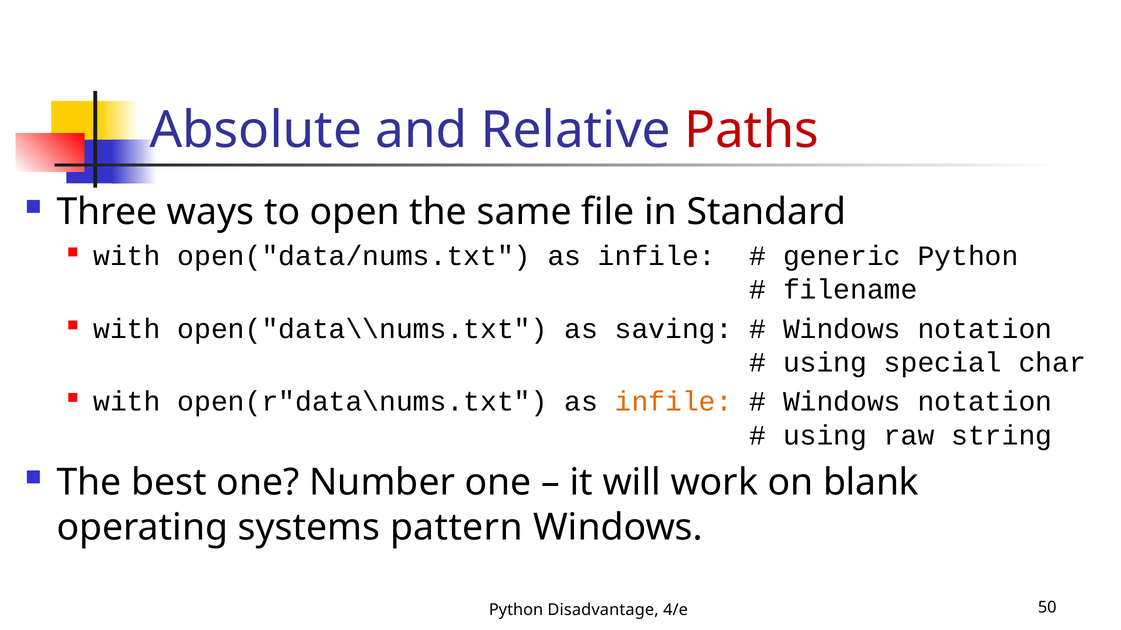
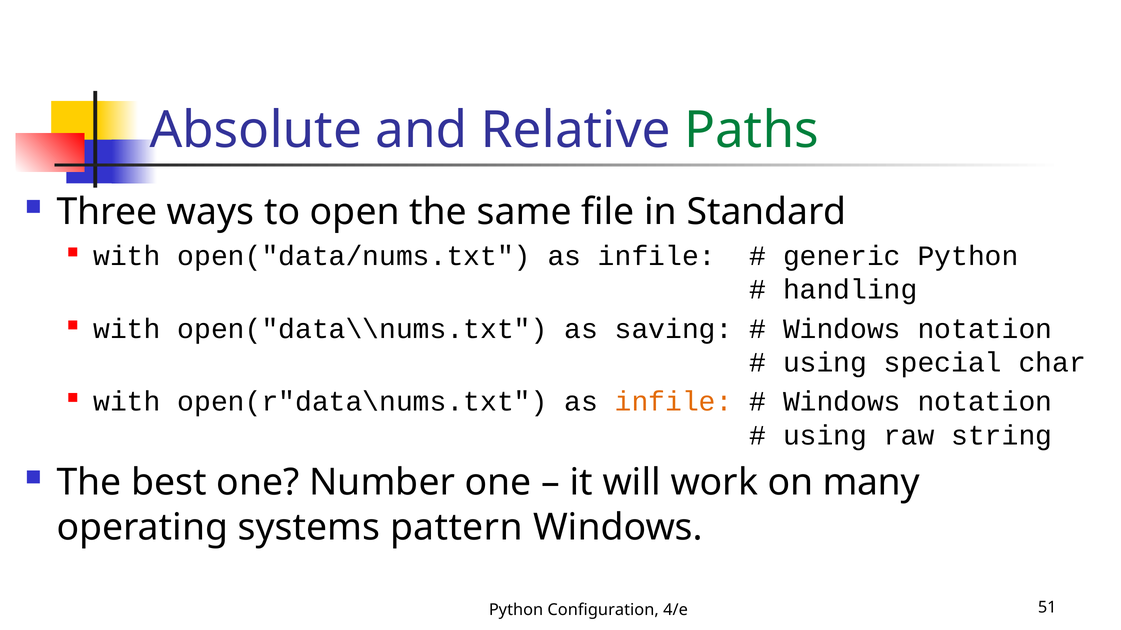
Paths colour: red -> green (751, 130)
filename: filename -> handling (850, 290)
blank: blank -> many (871, 483)
Disadvantage: Disadvantage -> Configuration (603, 611)
50: 50 -> 51 (1047, 608)
